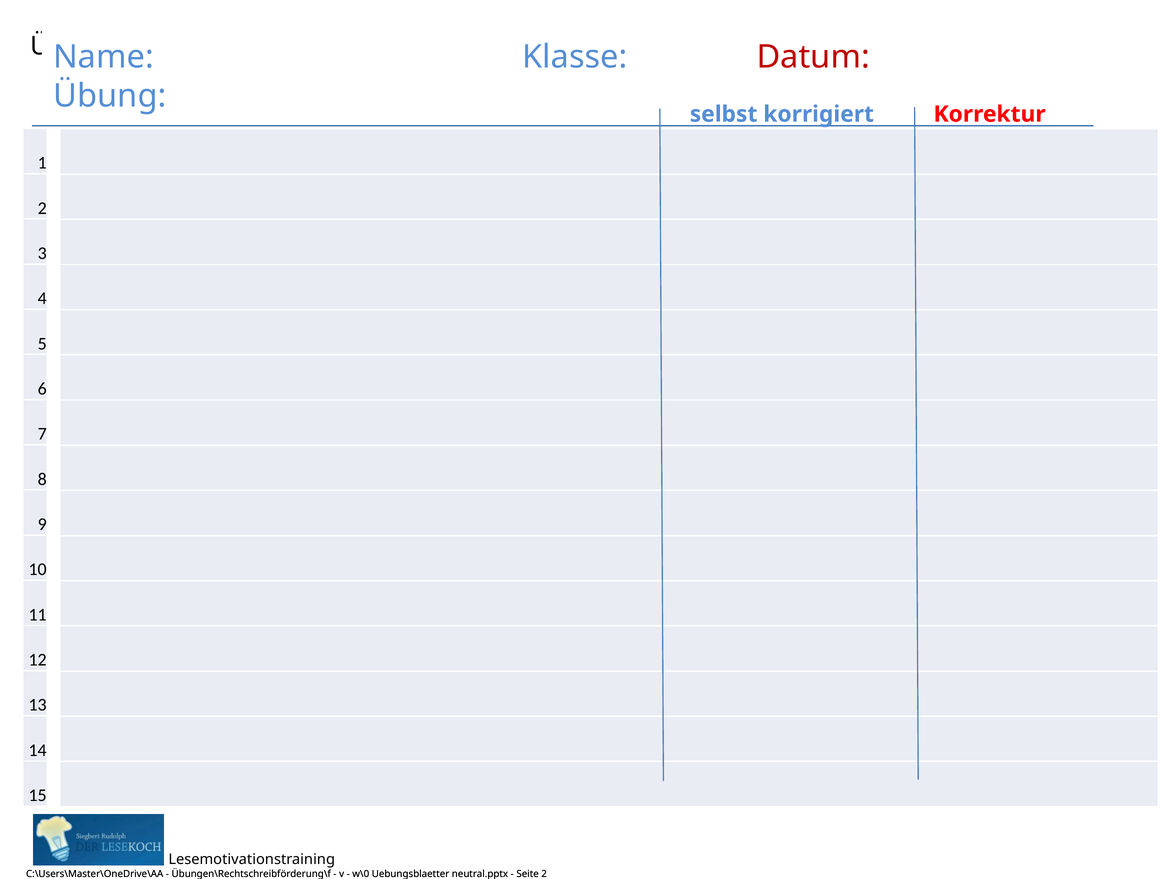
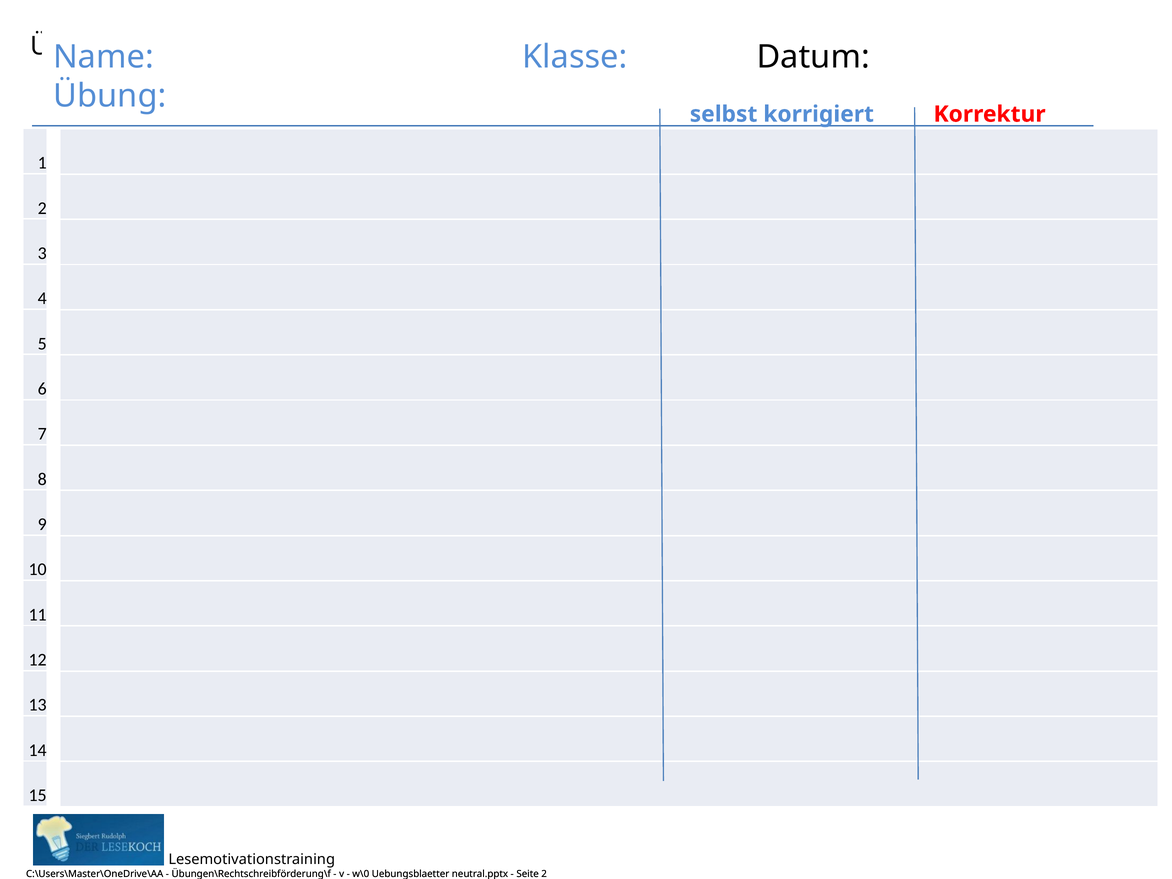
Datum colour: red -> black (813, 57)
